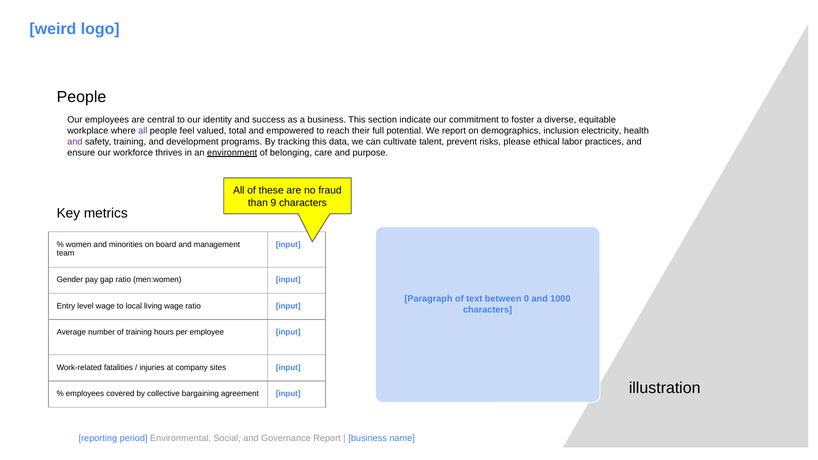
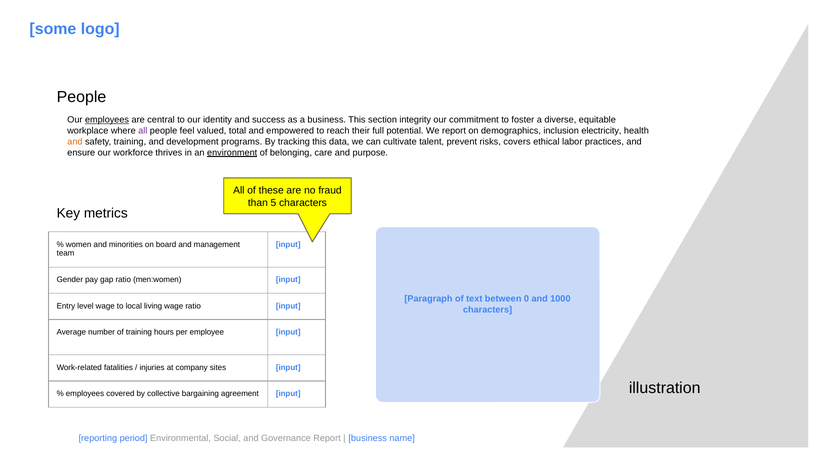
weird: weird -> some (53, 29)
employees underline: none -> present (107, 120)
indicate: indicate -> integrity (415, 120)
and colour: purple -> orange (75, 142)
please: please -> covers (517, 142)
9: 9 -> 5 (273, 203)
